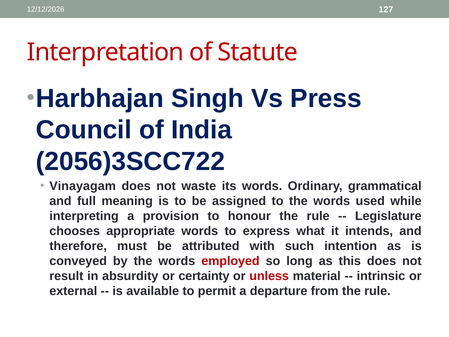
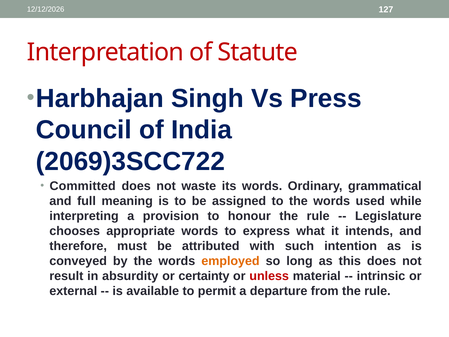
2056)3SCC722: 2056)3SCC722 -> 2069)3SCC722 (130, 161)
Vinayagam: Vinayagam -> Committed (83, 186)
employed colour: red -> orange (230, 261)
